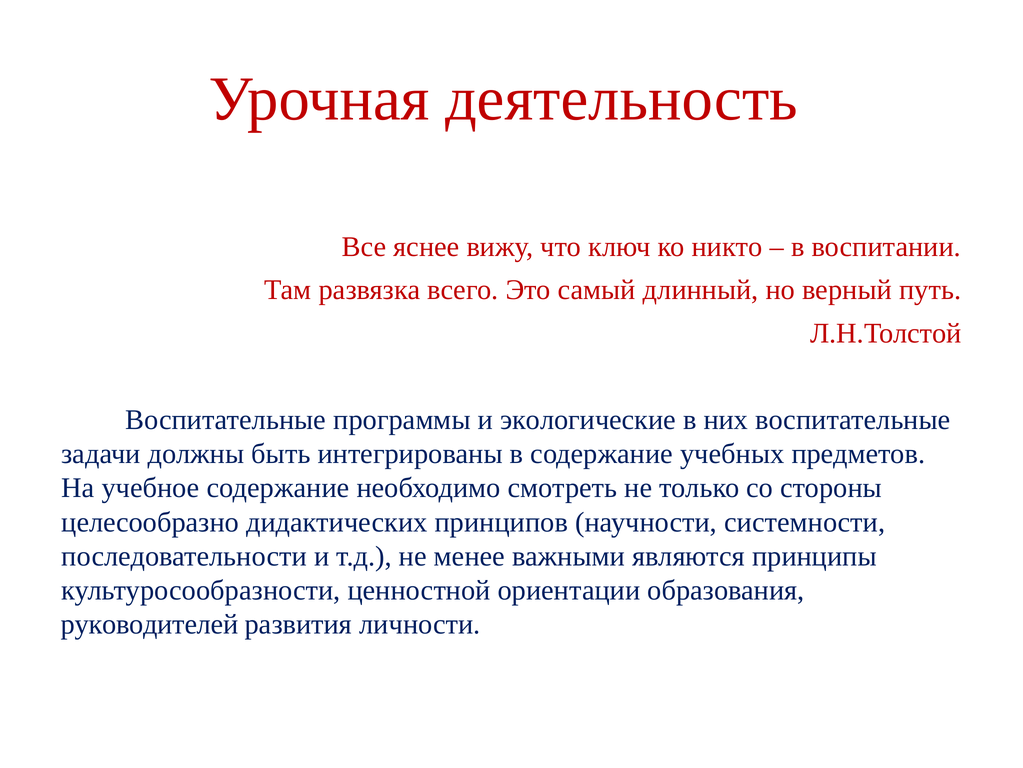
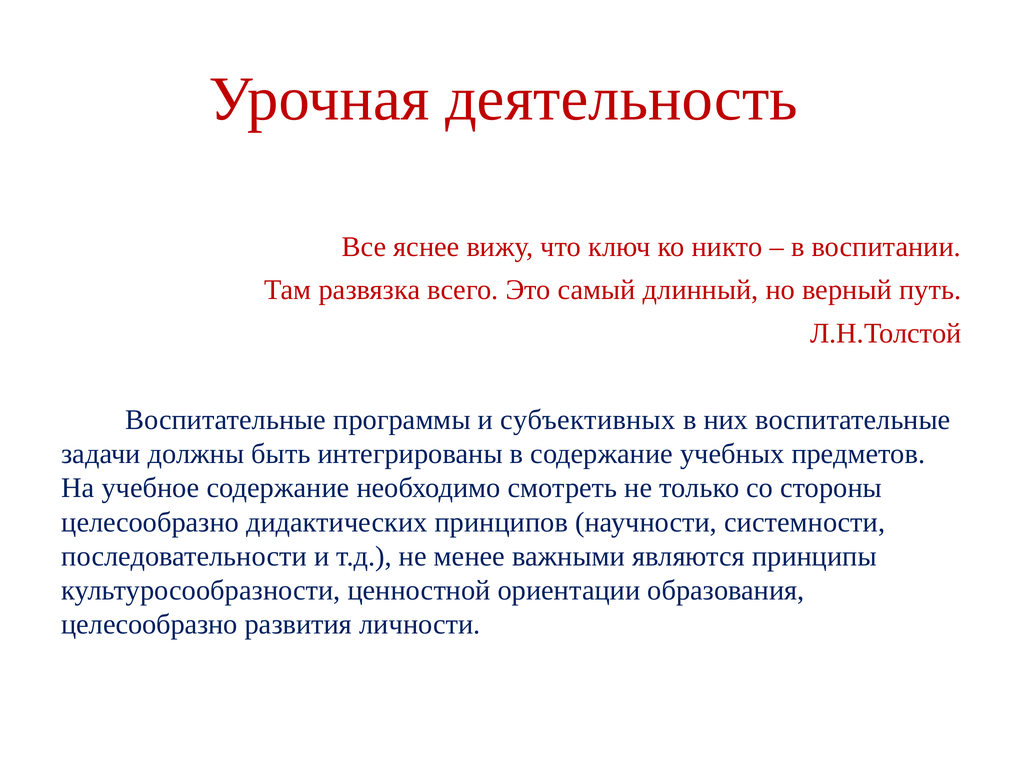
экологические: экологические -> субъективных (588, 419)
руководителей: руководителей -> целесообразно (150, 624)
